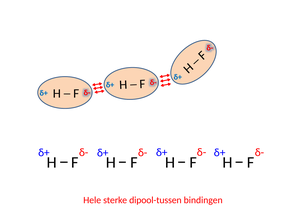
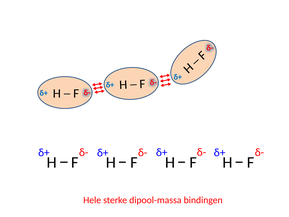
dipool-tussen: dipool-tussen -> dipool-massa (155, 200)
